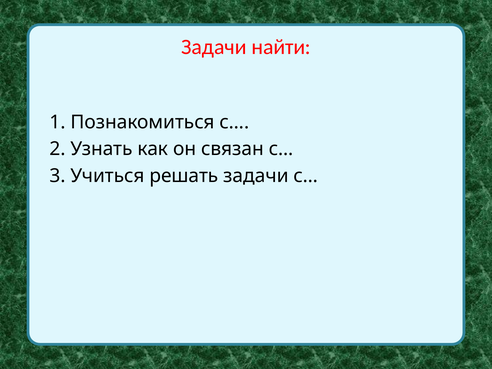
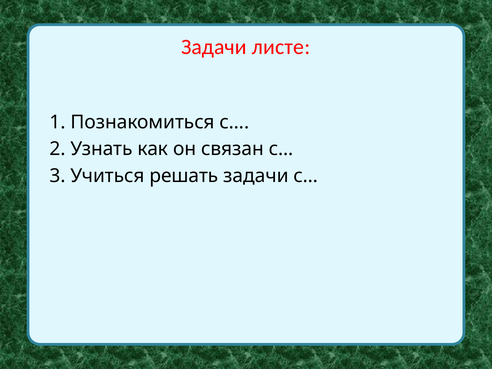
найти: найти -> листе (281, 47)
